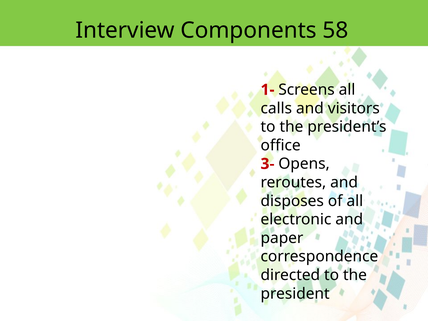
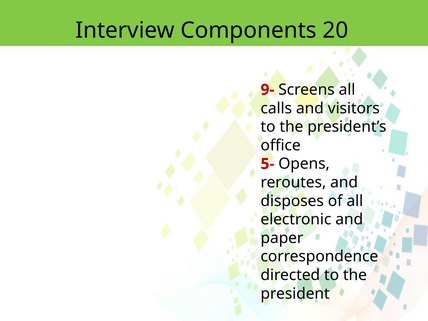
58: 58 -> 20 (336, 31)
1-: 1- -> 9- (267, 90)
3-: 3- -> 5- (267, 164)
